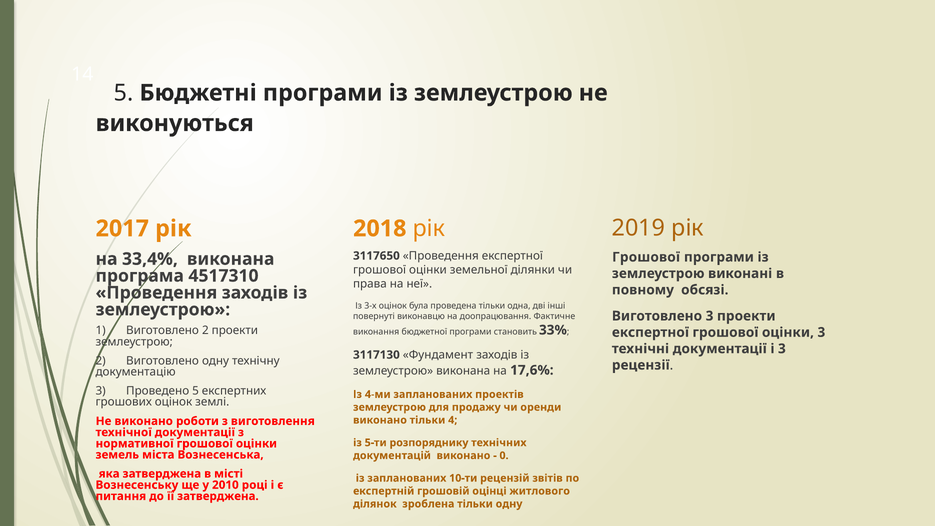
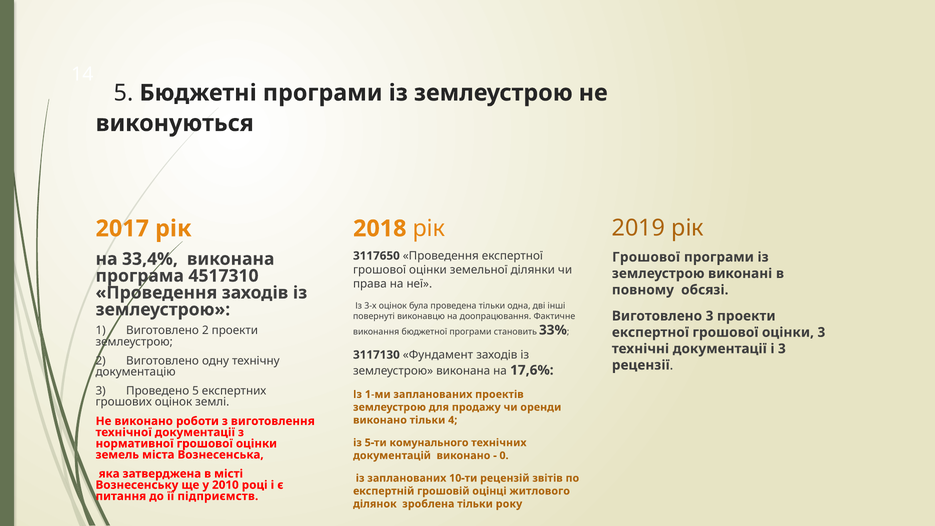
4-ми: 4-ми -> 1-ми (378, 394)
розпоряднику: розпоряднику -> комунального (429, 443)
її затверджена: затверджена -> підприємств (218, 496)
тільки одну: одну -> року (509, 504)
